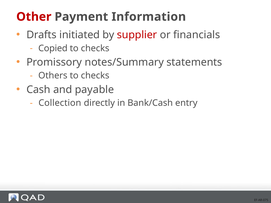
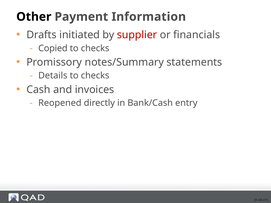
Other colour: red -> black (34, 17)
Others: Others -> Details (53, 76)
payable: payable -> invoices (95, 90)
Collection: Collection -> Reopened (60, 103)
